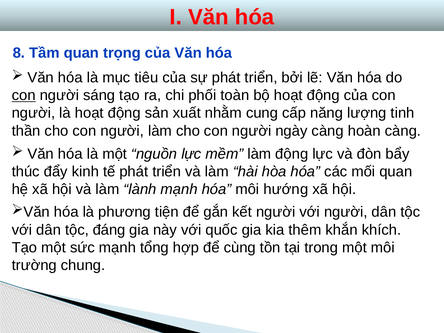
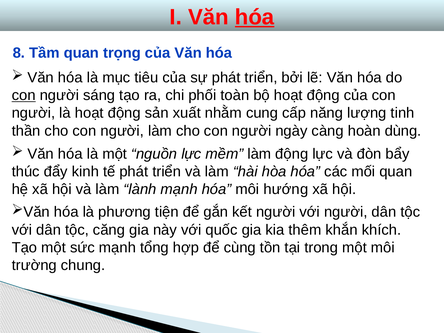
hóa underline: none -> present (255, 17)
hoàn càng: càng -> dùng (403, 131)
đáng: đáng -> căng (109, 230)
